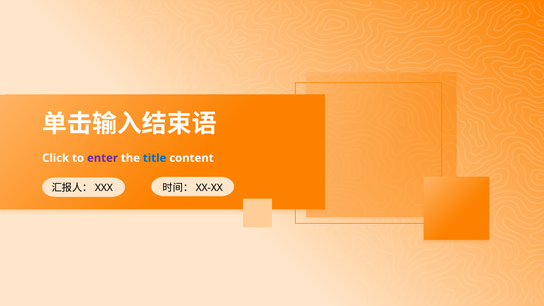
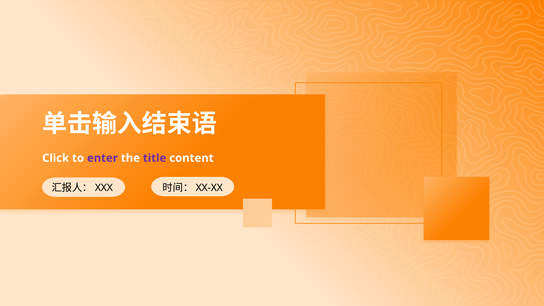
title colour: blue -> purple (155, 158)
